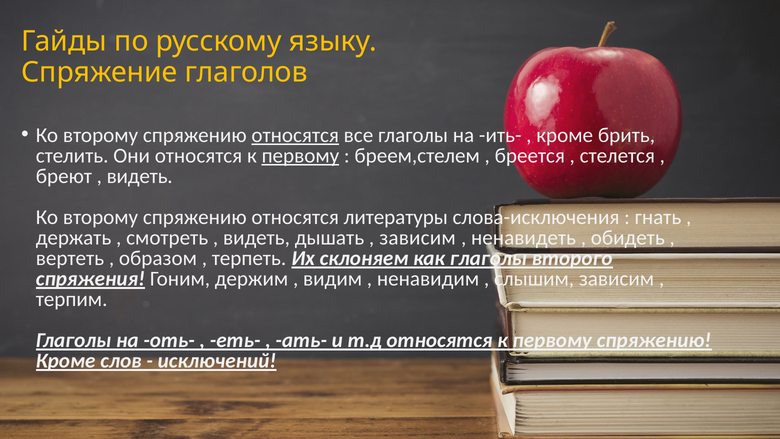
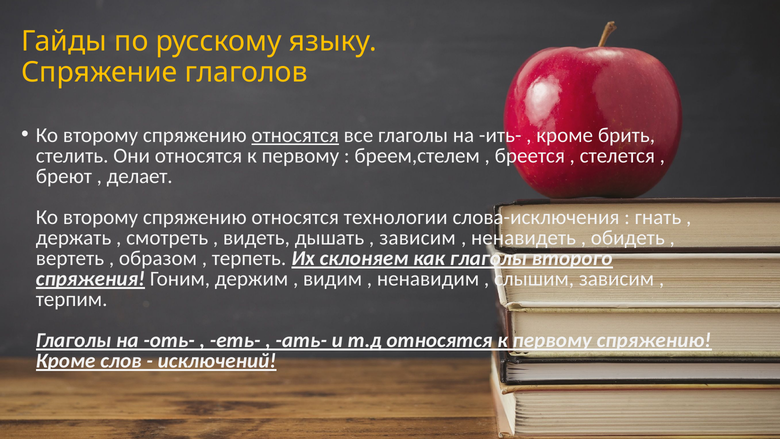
первому underline: present -> none (300, 156)
видеть: видеть -> делает (140, 176)
литературы: литературы -> технологии (396, 217)
